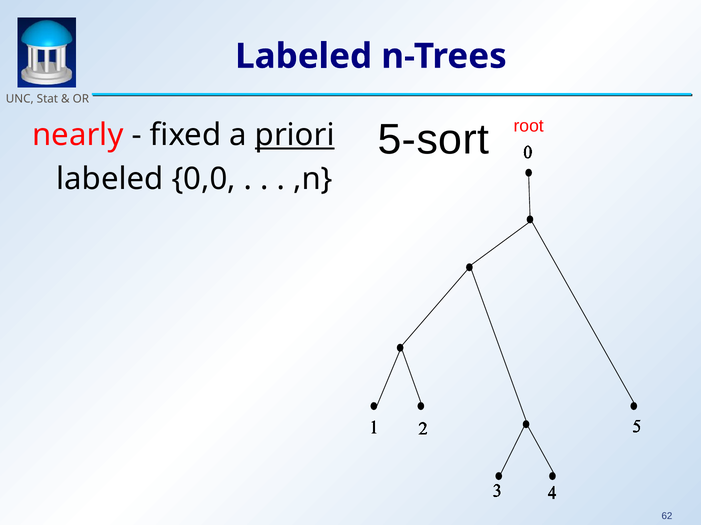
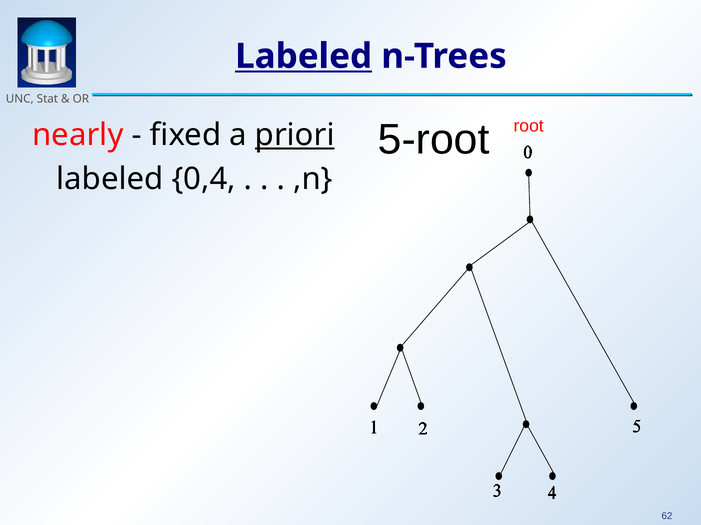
Labeled underline: none -> present (304, 56)
5-sort: 5-sort -> 5-root (434, 140)
0,0: 0,0 -> 0,4 (204, 179)
